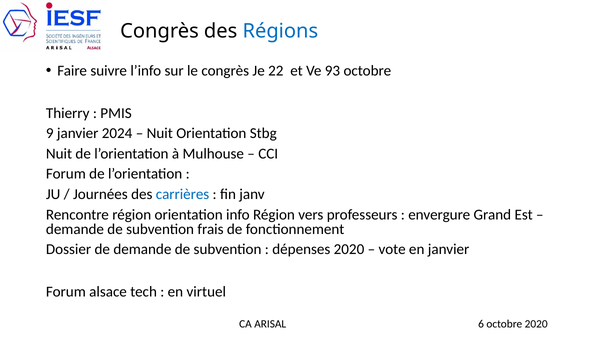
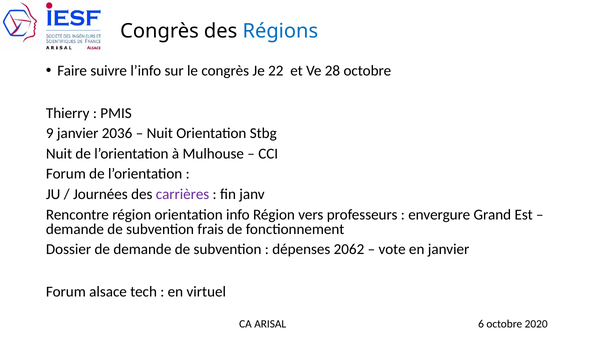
93: 93 -> 28 (332, 71)
2024: 2024 -> 2036 (117, 133)
carrières colour: blue -> purple (183, 194)
dépenses 2020: 2020 -> 2062 (349, 250)
